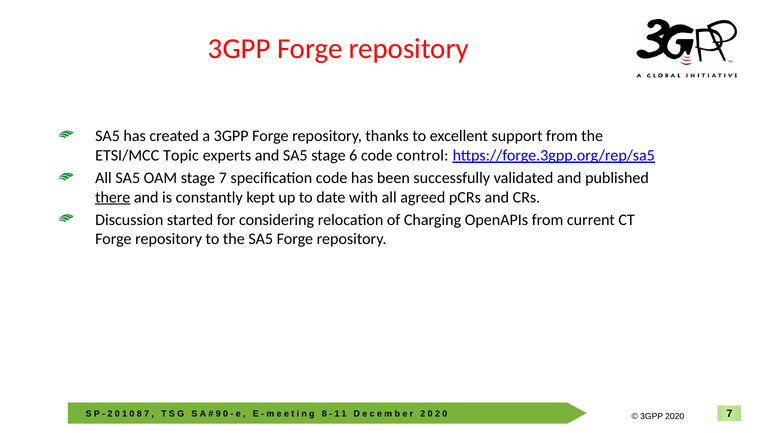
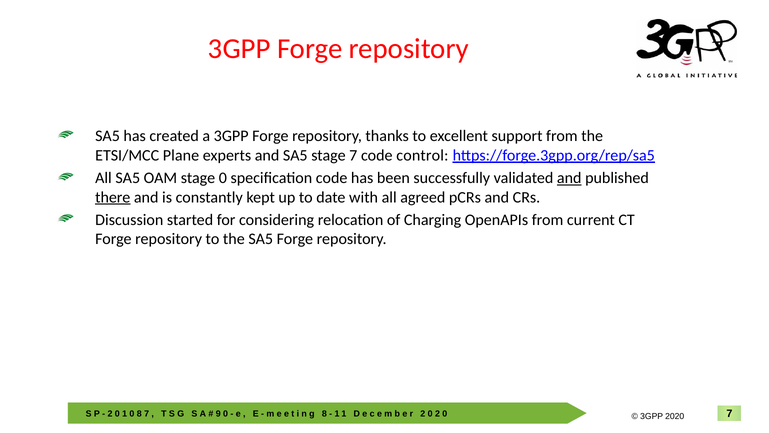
Topic: Topic -> Plane (181, 155)
stage 6: 6 -> 7 (353, 155)
stage 7: 7 -> 0 (223, 178)
and underline: none -> present (569, 178)
